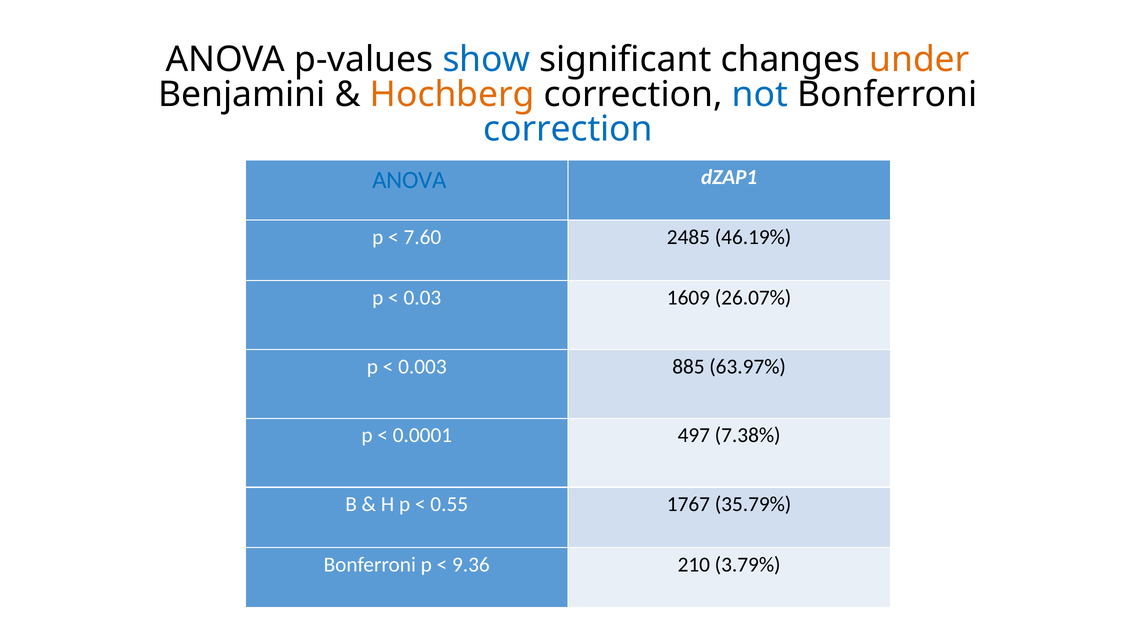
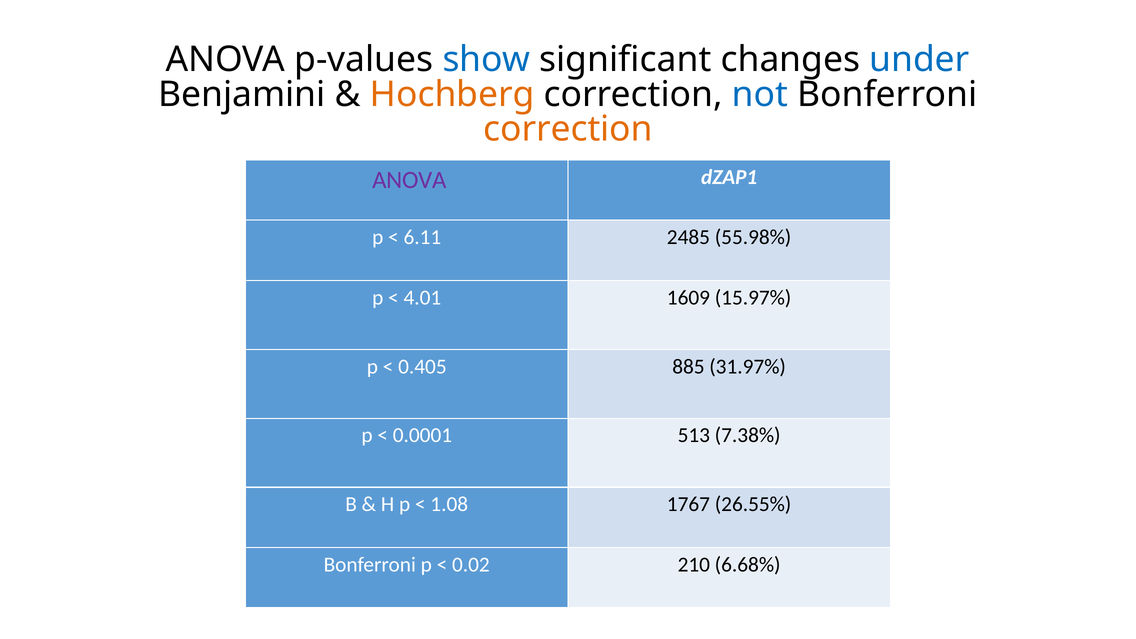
under colour: orange -> blue (919, 60)
correction colour: blue -> orange (568, 129)
ANOVA colour: blue -> purple (409, 180)
7.60: 7.60 -> 6.11 (422, 237)
46.19%: 46.19% -> 55.98% (753, 237)
0.03: 0.03 -> 4.01 (422, 298)
26.07%: 26.07% -> 15.97% (753, 298)
0.003: 0.003 -> 0.405 (422, 366)
63.97%: 63.97% -> 31.97% (748, 366)
497: 497 -> 513 (694, 435)
0.55: 0.55 -> 1.08 (449, 504)
35.79%: 35.79% -> 26.55% (753, 504)
9.36: 9.36 -> 0.02 (471, 565)
3.79%: 3.79% -> 6.68% (748, 565)
